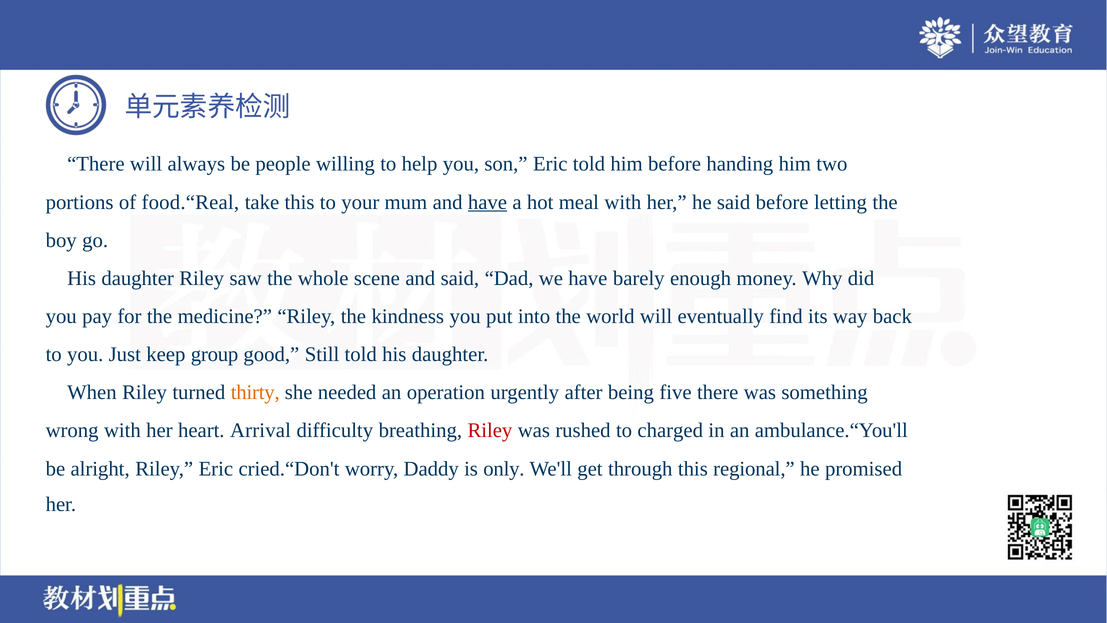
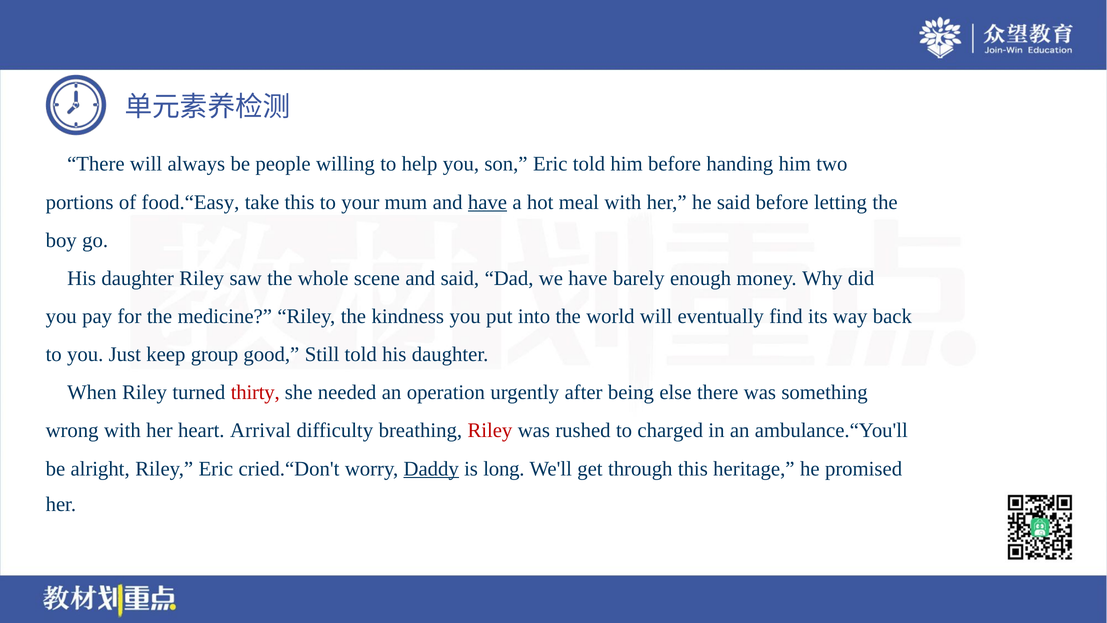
food.“Real: food.“Real -> food.“Easy (190, 202)
thirty colour: orange -> red (255, 392)
five: five -> else (676, 392)
Daddy underline: none -> present (431, 468)
only: only -> long (504, 468)
regional: regional -> heritage (754, 468)
